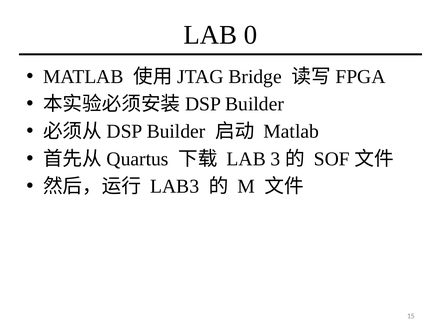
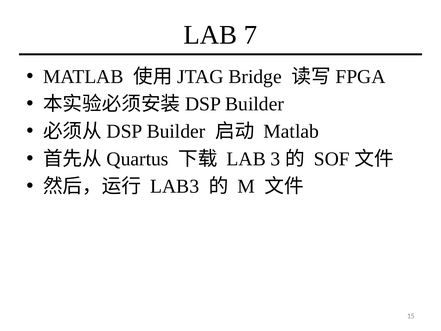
0: 0 -> 7 (251, 35)
